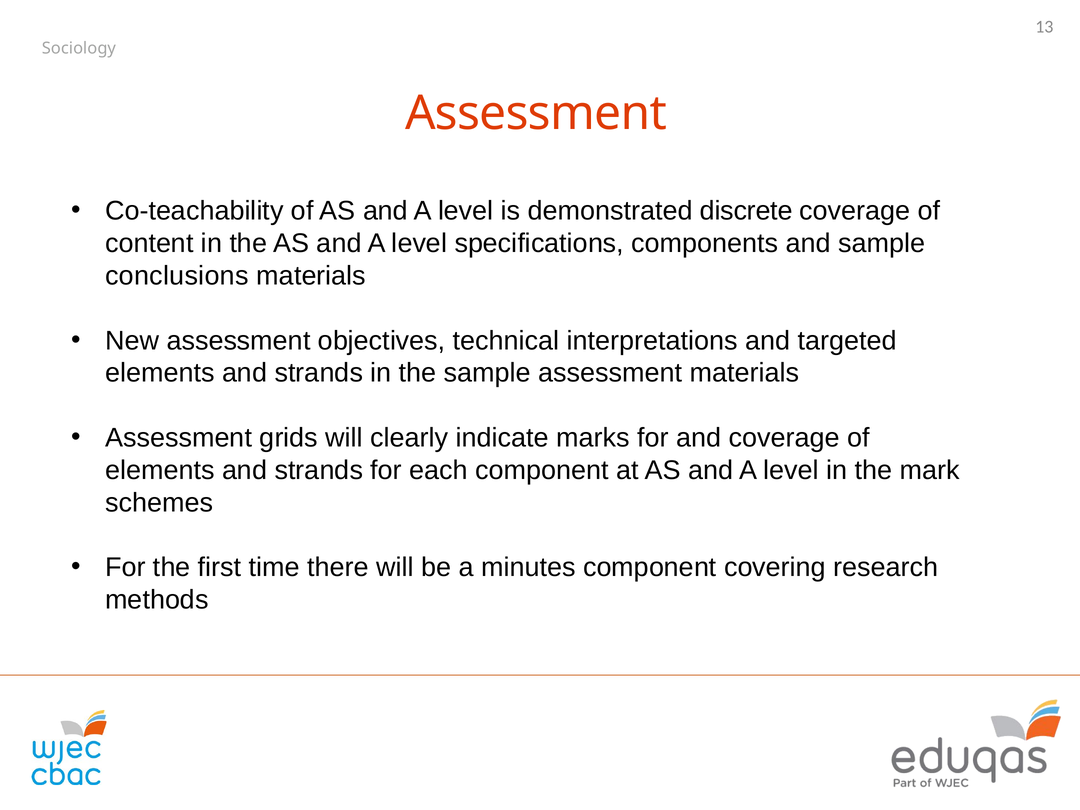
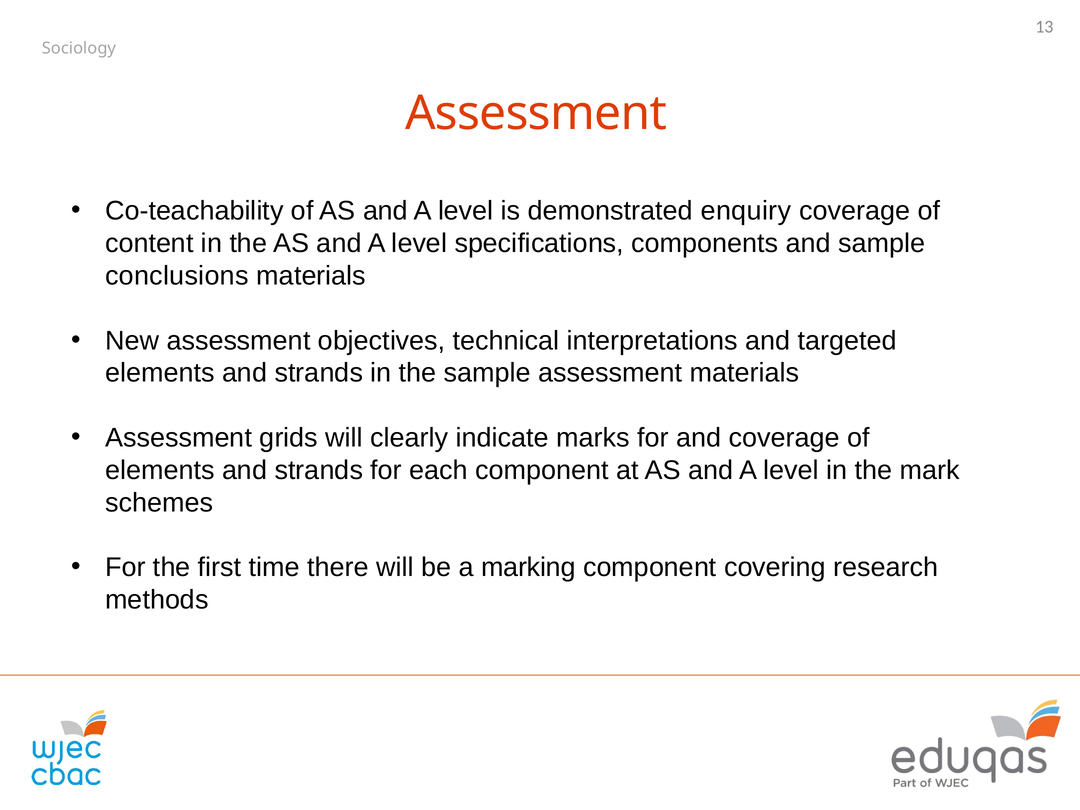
discrete: discrete -> enquiry (746, 211)
minutes: minutes -> marking (528, 567)
